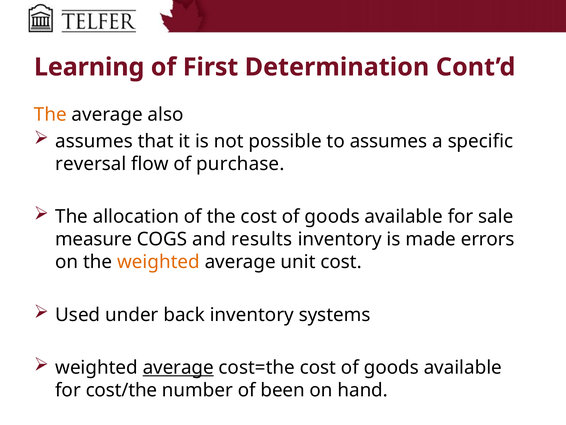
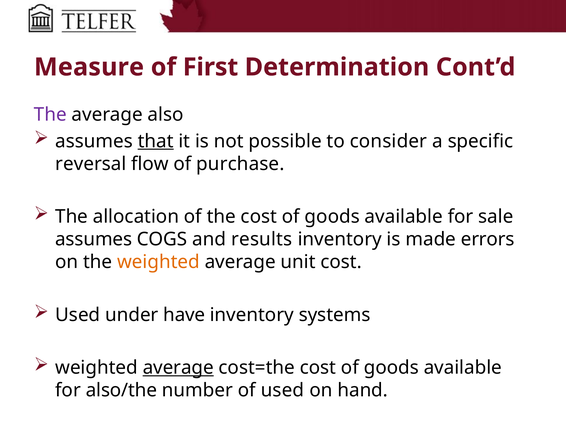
Learning: Learning -> Measure (89, 67)
The colour: orange -> purple (50, 115)
that underline: none -> present (156, 141)
to assumes: assumes -> consider (388, 141)
measure: measure -> assumes (94, 239)
back: back -> have (184, 314)
cost/the: cost/the -> also/the (121, 390)
of been: been -> used (282, 390)
